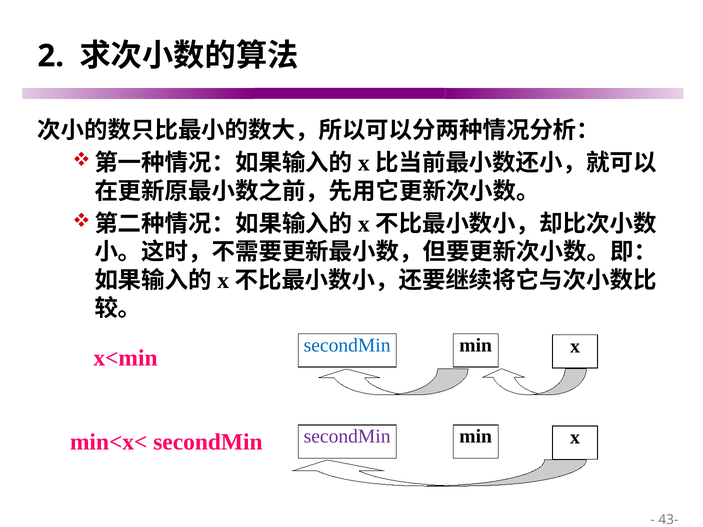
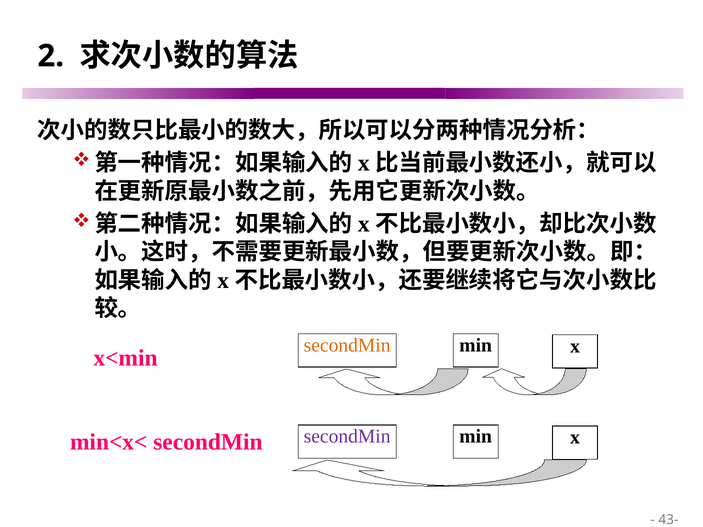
secondMin colour: blue -> orange (347, 345)
